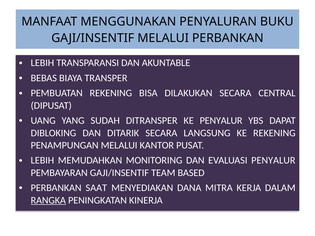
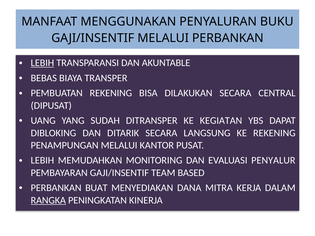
LEBIH underline: none -> present (42, 63)
KE PENYALUR: PENYALUR -> KEGIATAN (221, 121)
SAAT: SAAT -> BUAT (96, 188)
